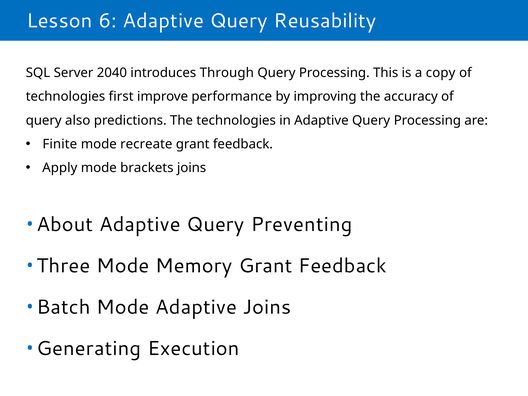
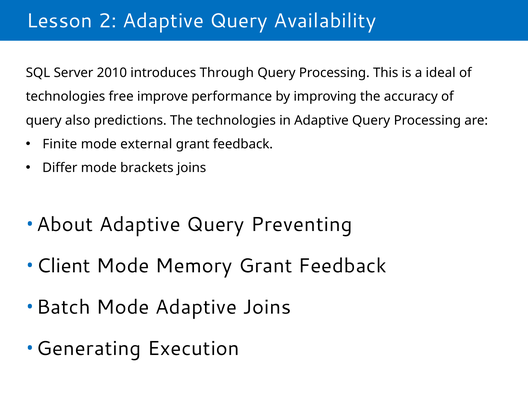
6: 6 -> 2 (108, 21)
Reusability: Reusability -> Availability (325, 21)
2040: 2040 -> 2010 (112, 73)
copy: copy -> ideal (441, 73)
first: first -> free (121, 97)
recreate: recreate -> external (146, 144)
Apply: Apply -> Differ (60, 168)
Three: Three -> Client (64, 266)
